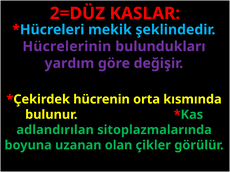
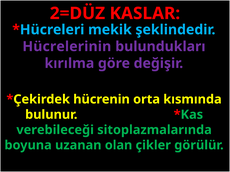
yardım: yardım -> kırılma (69, 63)
adlandırılan: adlandırılan -> verebileceği (55, 130)
